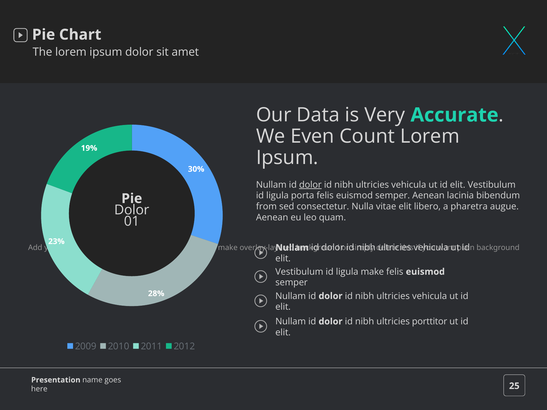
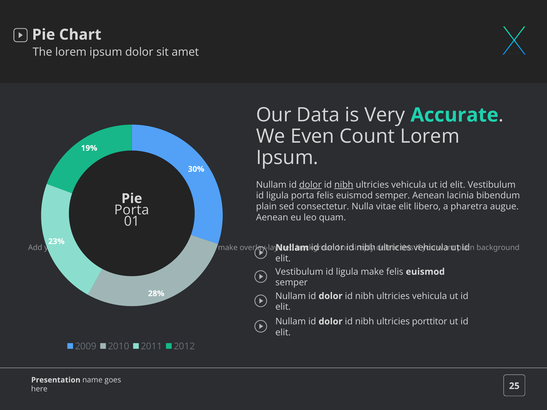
nibh underline: none -> present (344, 185)
from: from -> plain (266, 207)
Dolor: Dolor -> Porta (132, 210)
